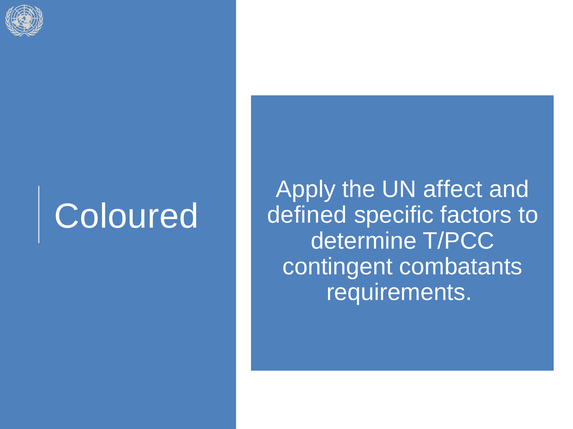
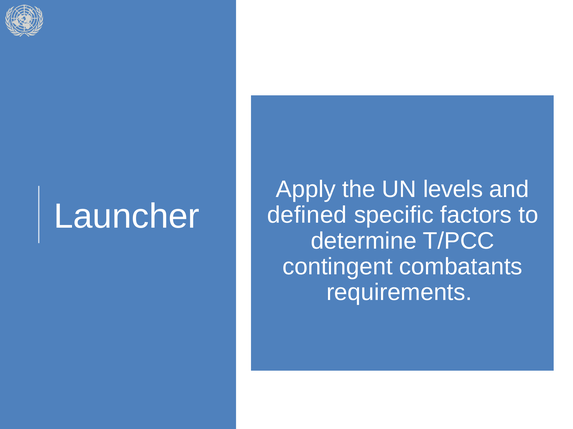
affect: affect -> levels (453, 190)
Coloured: Coloured -> Launcher (127, 217)
